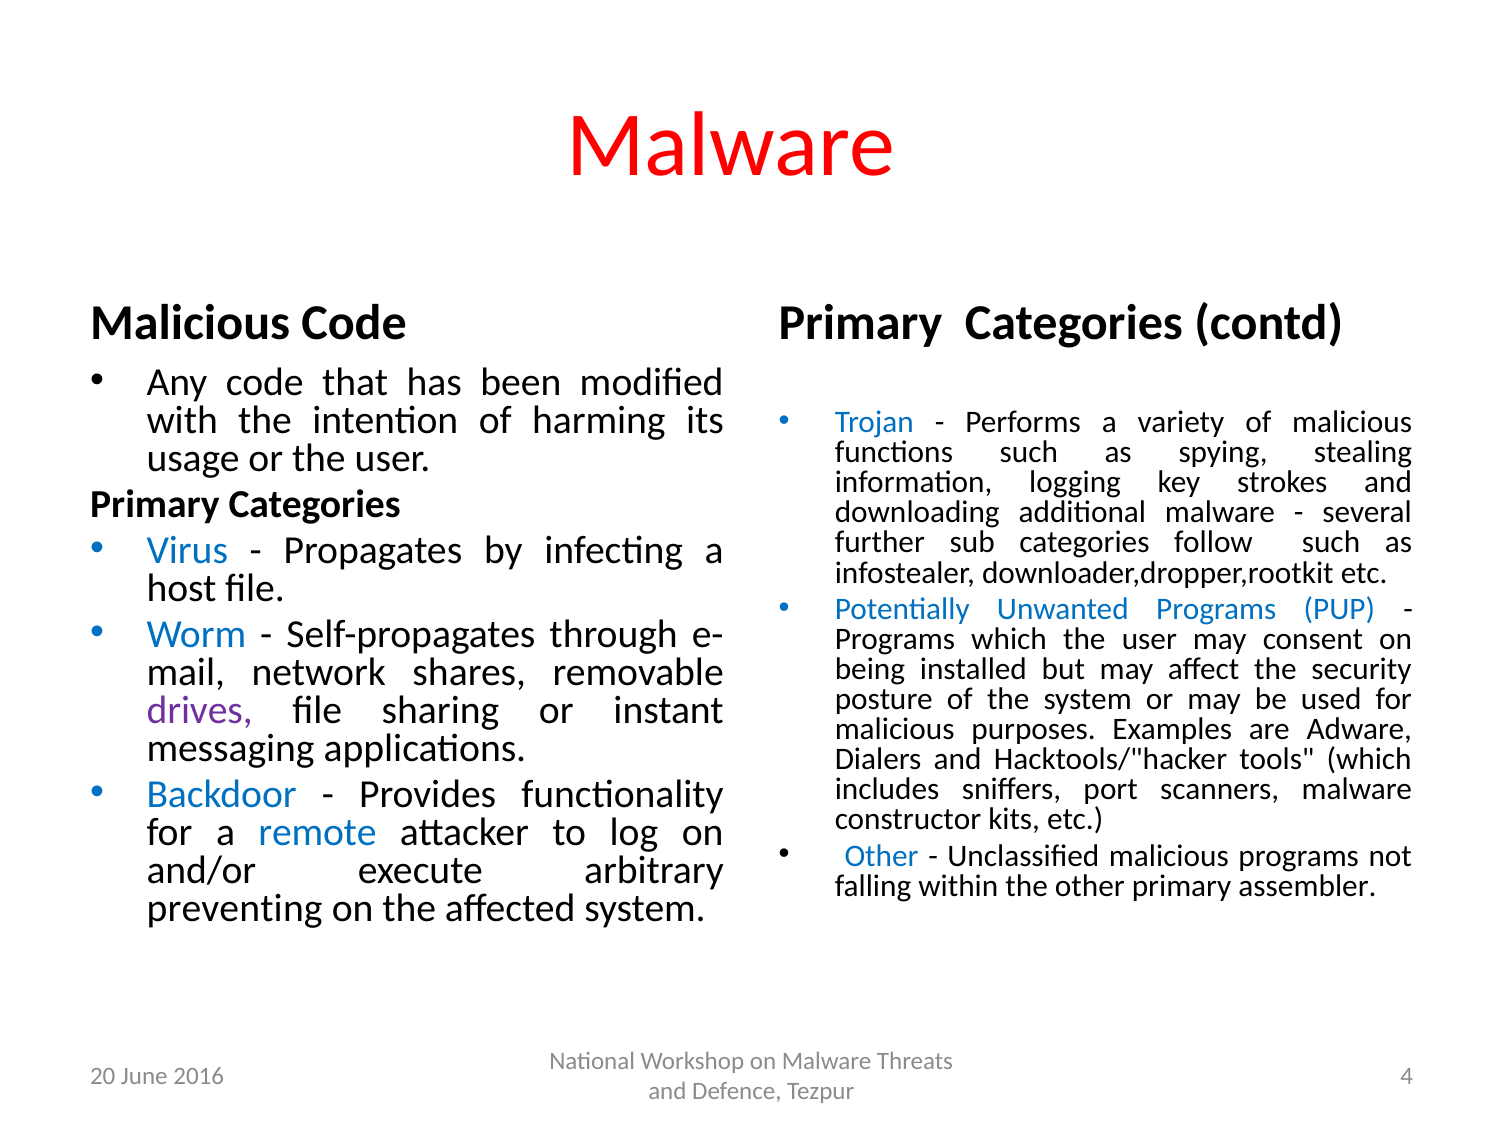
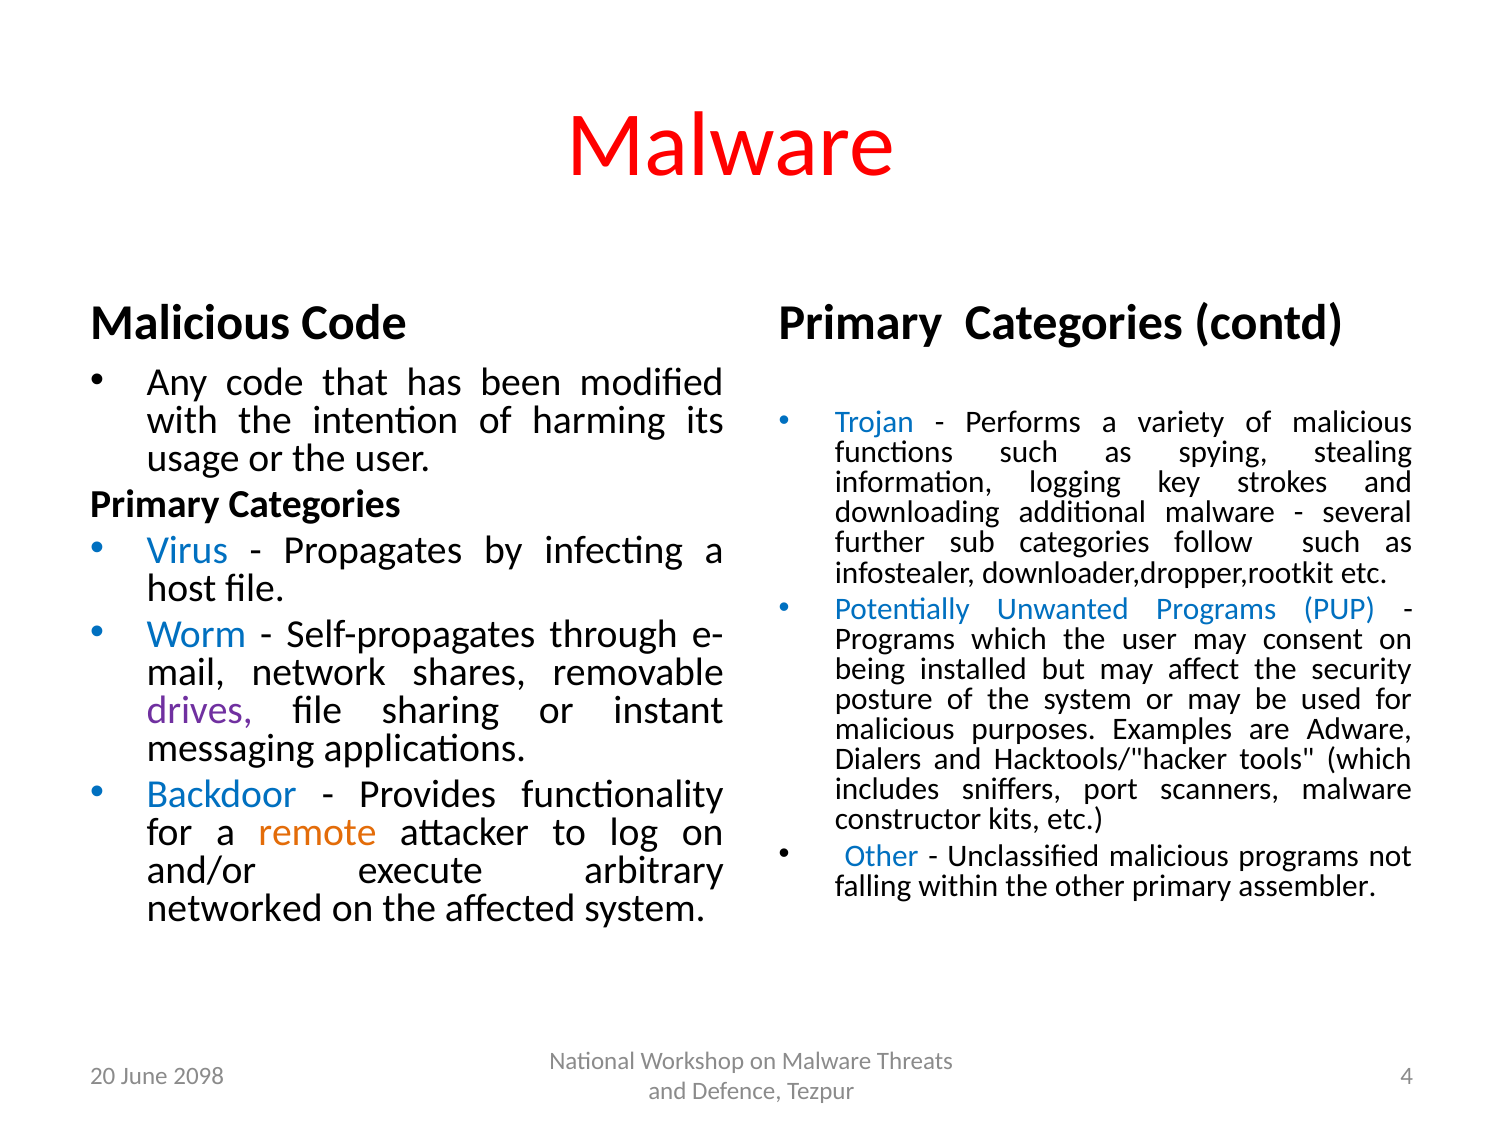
remote colour: blue -> orange (317, 833)
preventing: preventing -> networked (235, 909)
2016: 2016 -> 2098 (199, 1077)
